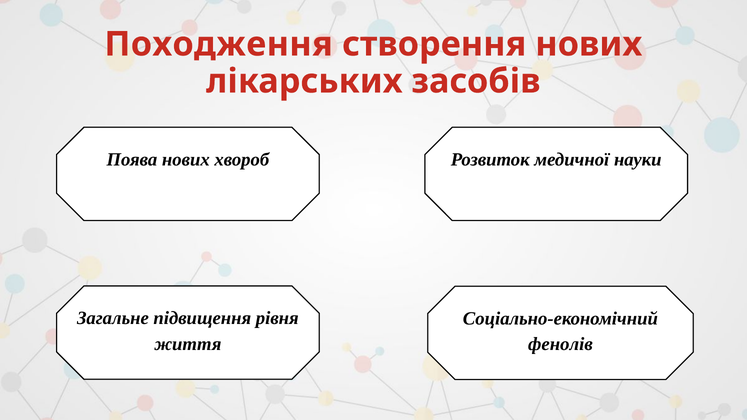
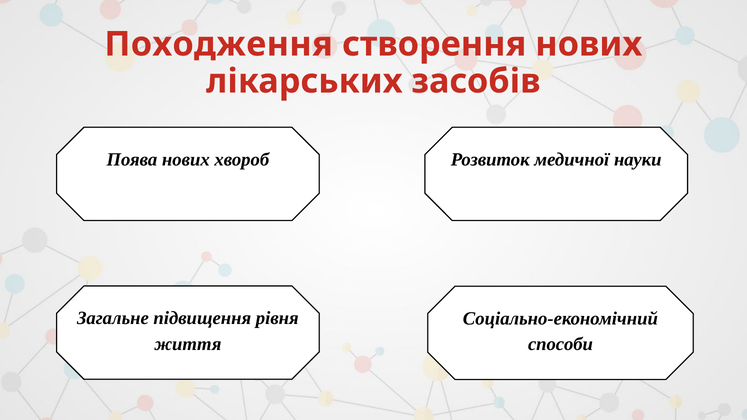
фенолів: фенолів -> способи (560, 344)
